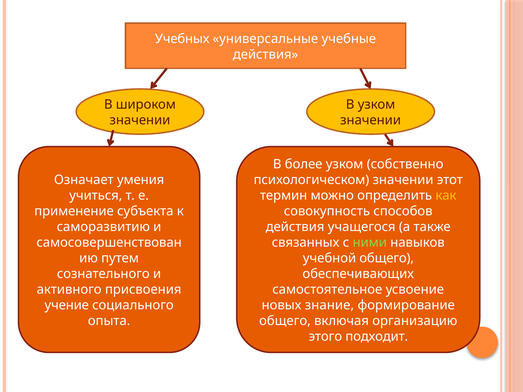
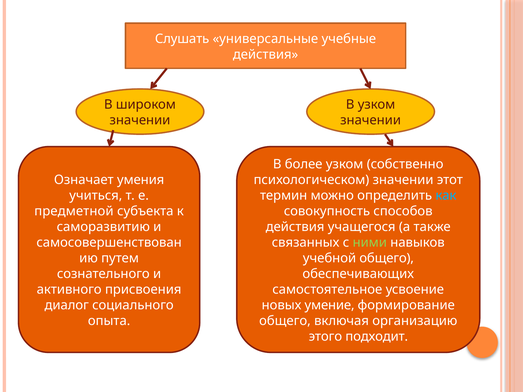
Учебных: Учебных -> Слушать (182, 39)
как colour: yellow -> light blue (446, 196)
применение: применение -> предметной (74, 211)
учение: учение -> диалог (67, 305)
знание: знание -> умение (330, 305)
